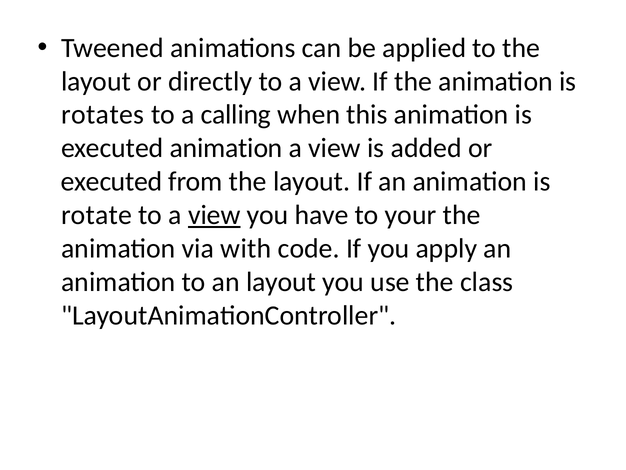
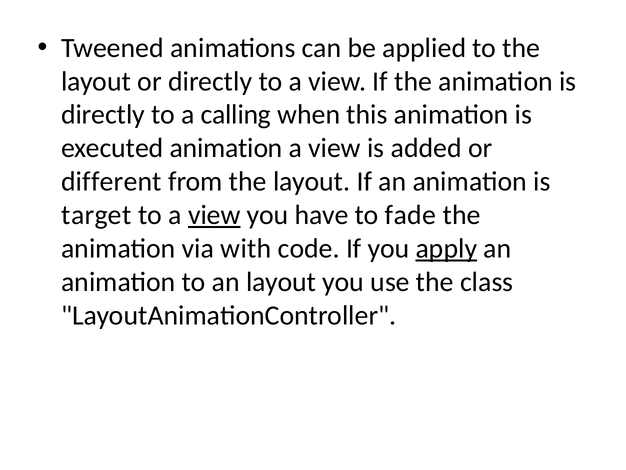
rotates: rotates -> directly (103, 115)
executed: executed -> different (111, 181)
rotate: rotate -> target (96, 215)
your: your -> fade (410, 215)
apply underline: none -> present (446, 248)
